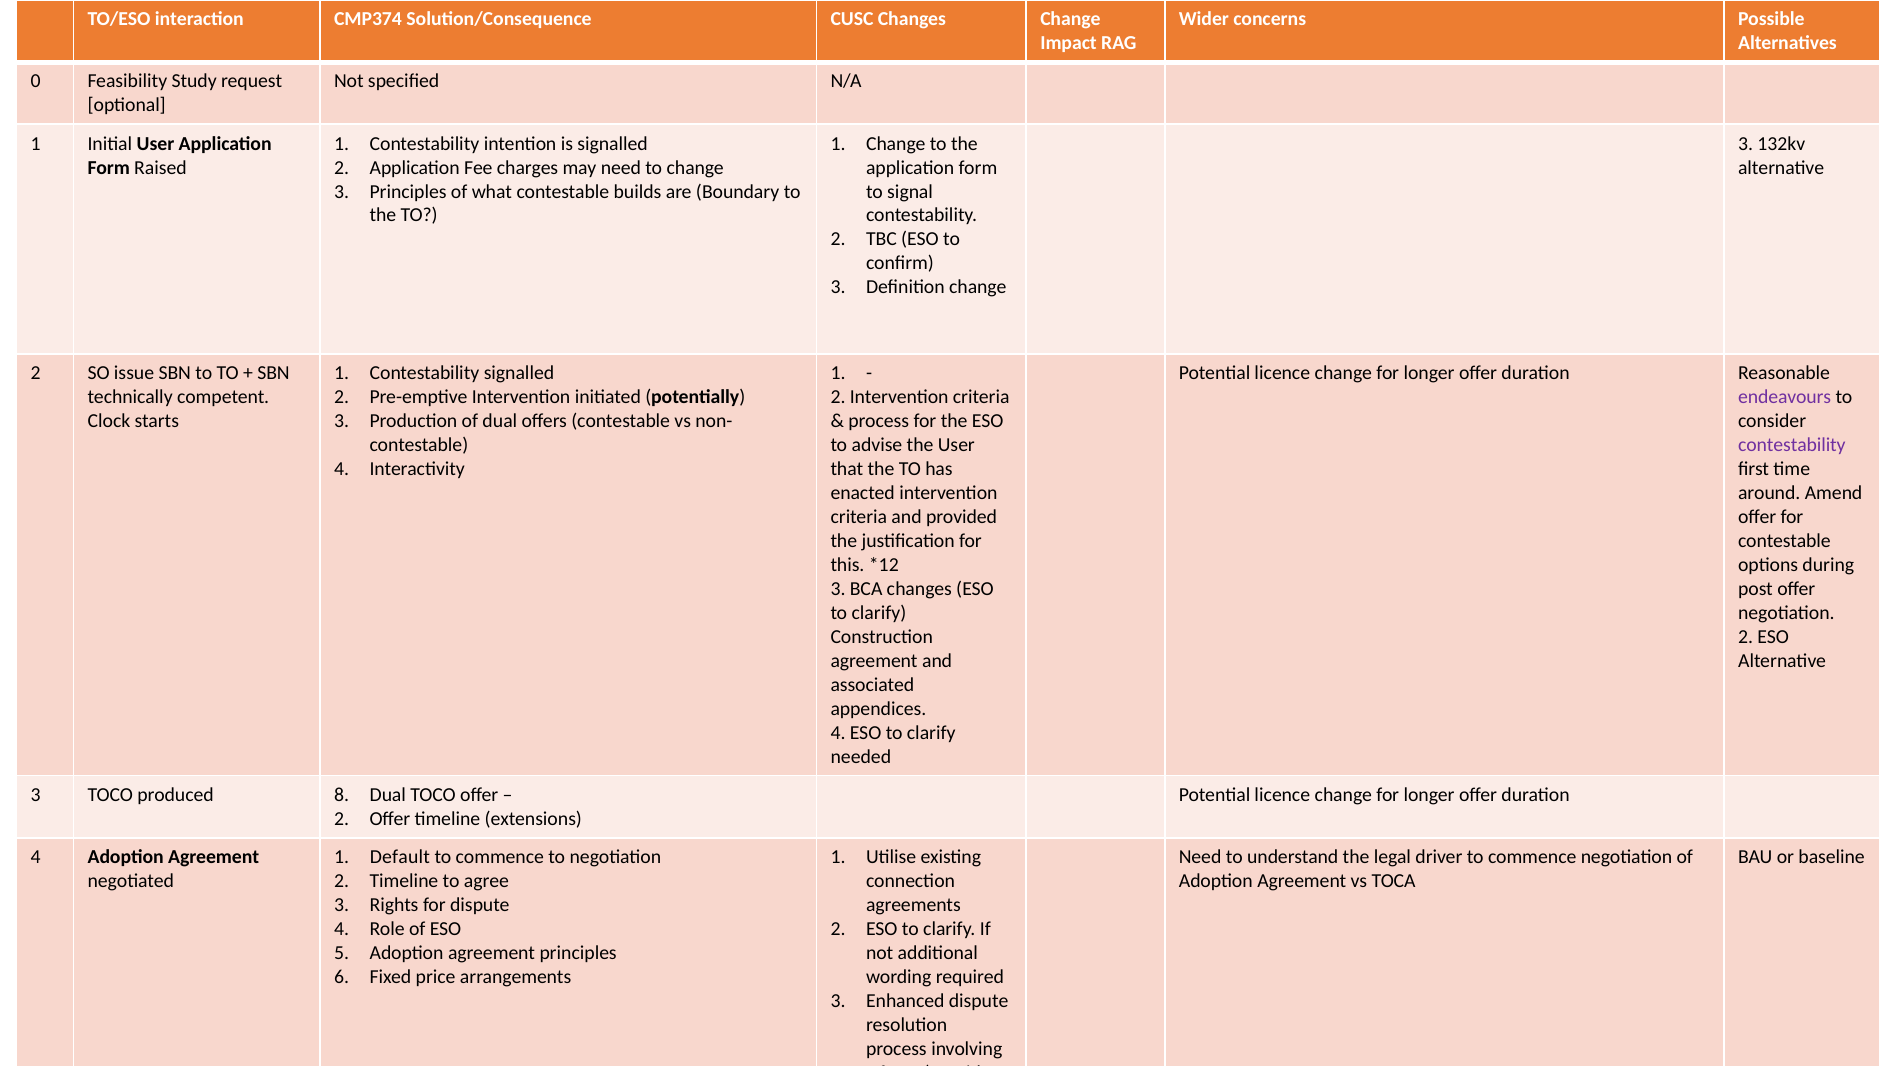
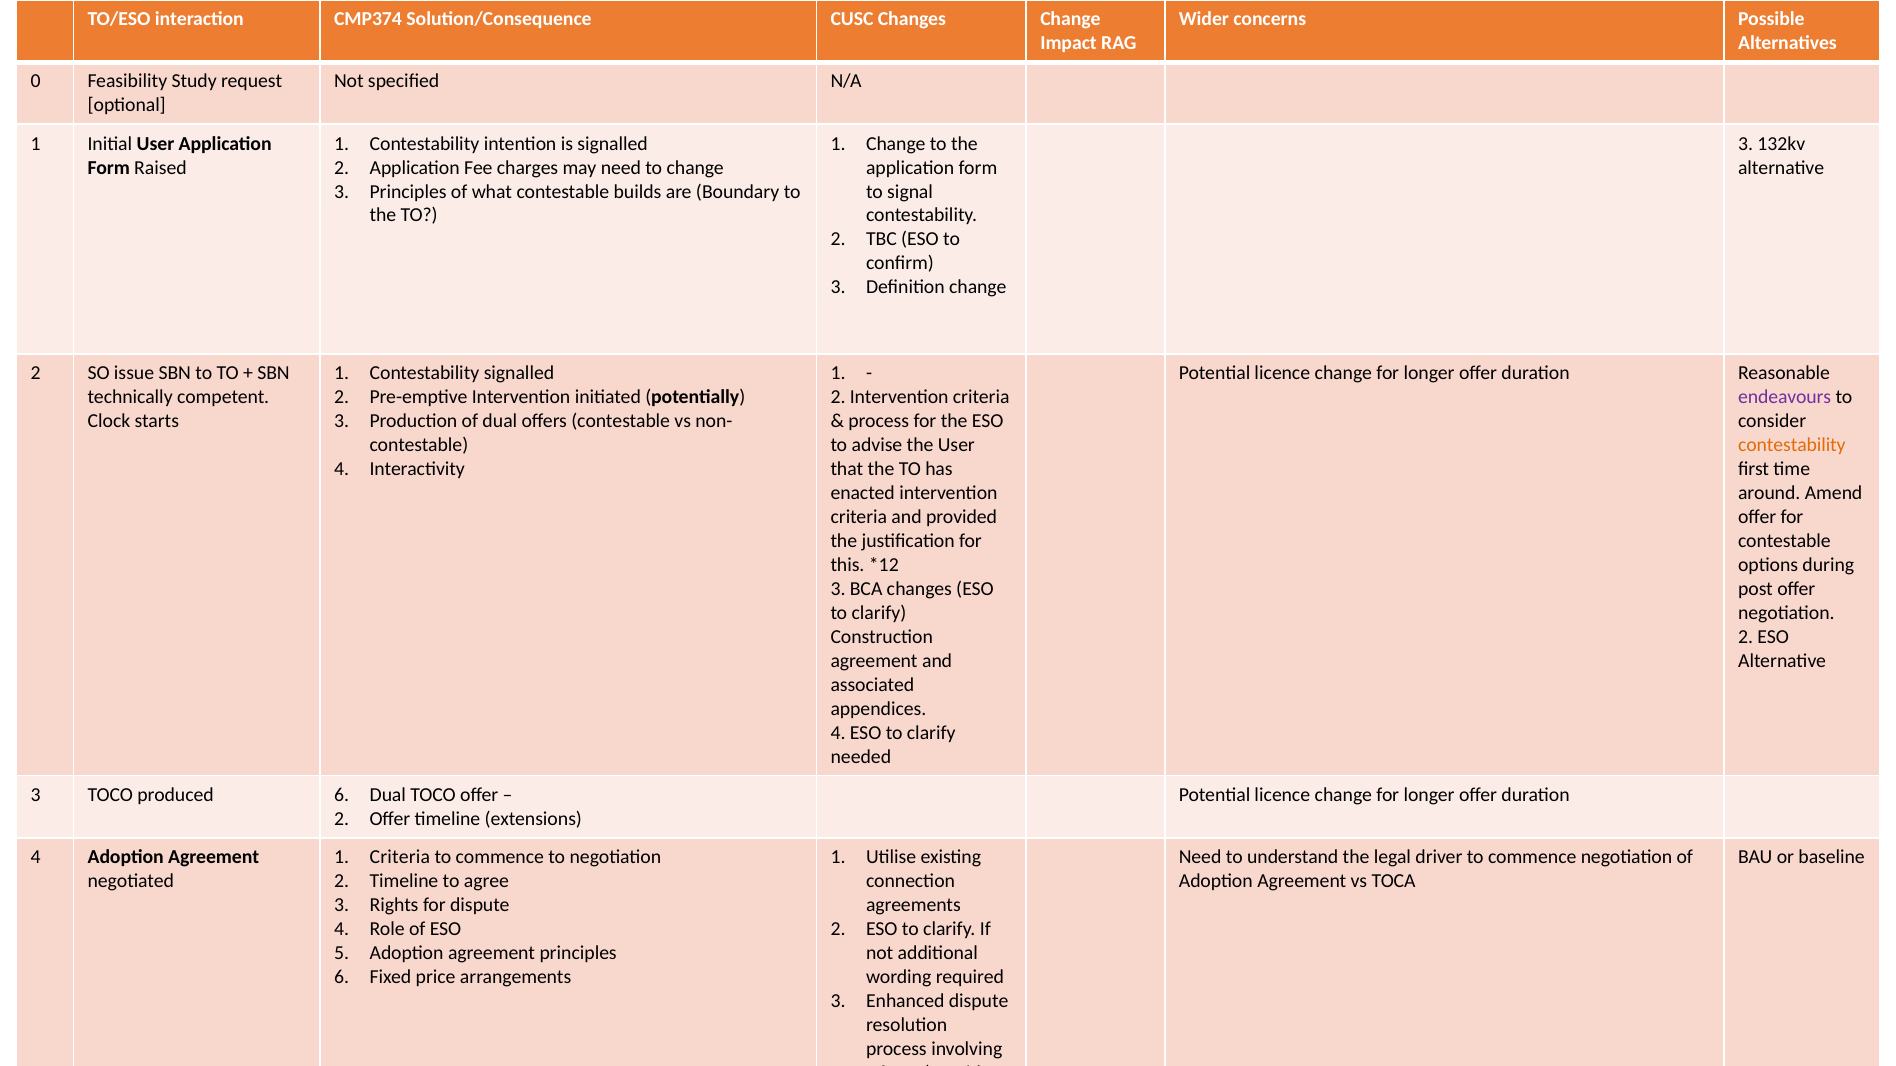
contestability colour: purple -> orange (1792, 445)
produced 8: 8 -> 6 (342, 795)
1 Default: Default -> Criteria (400, 857)
